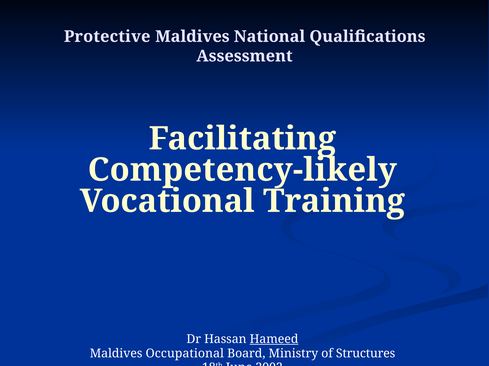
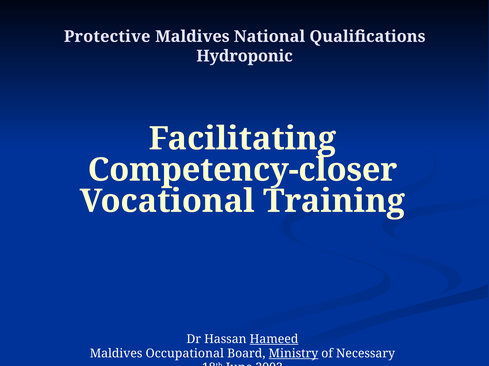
Assessment: Assessment -> Hydroponic (245, 56)
Competency-likely: Competency-likely -> Competency-closer (242, 170)
Ministry underline: none -> present (293, 354)
Structures: Structures -> Necessary (366, 354)
